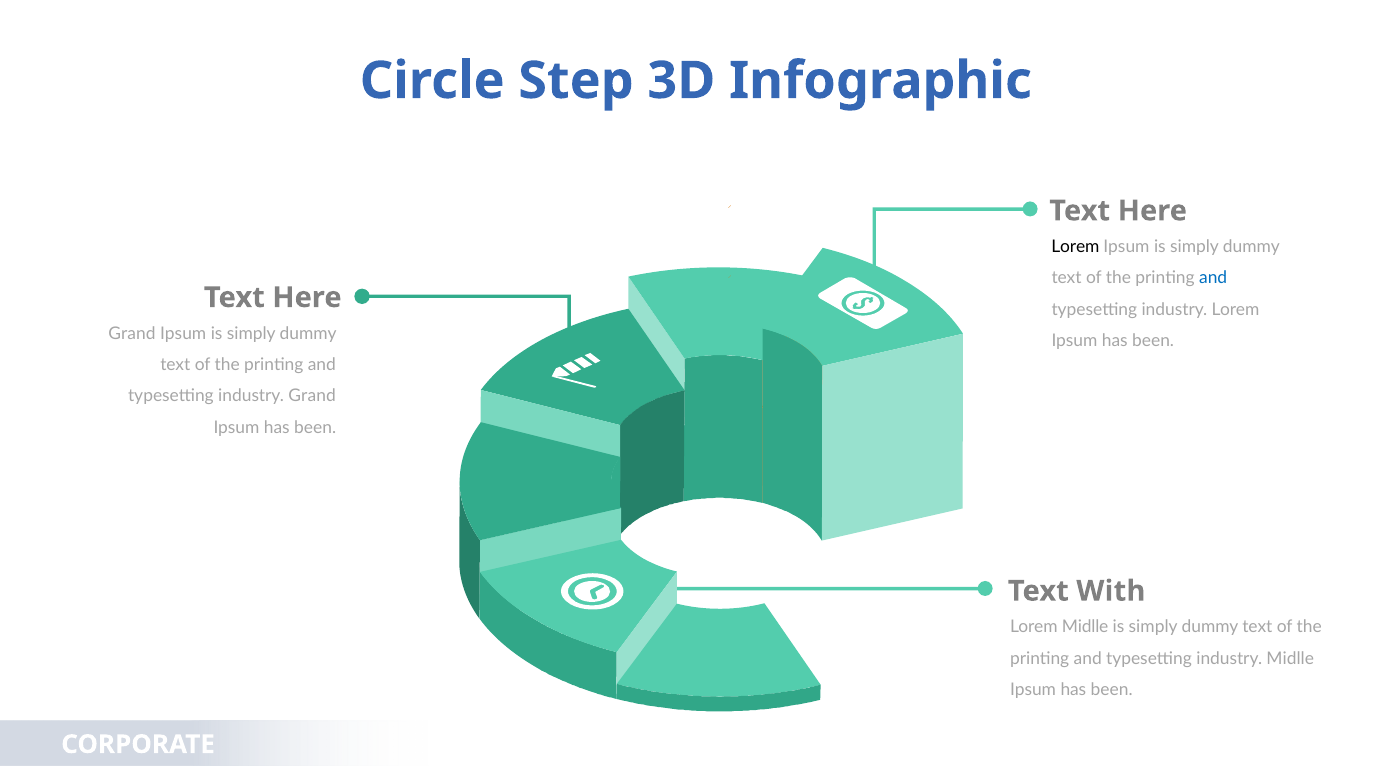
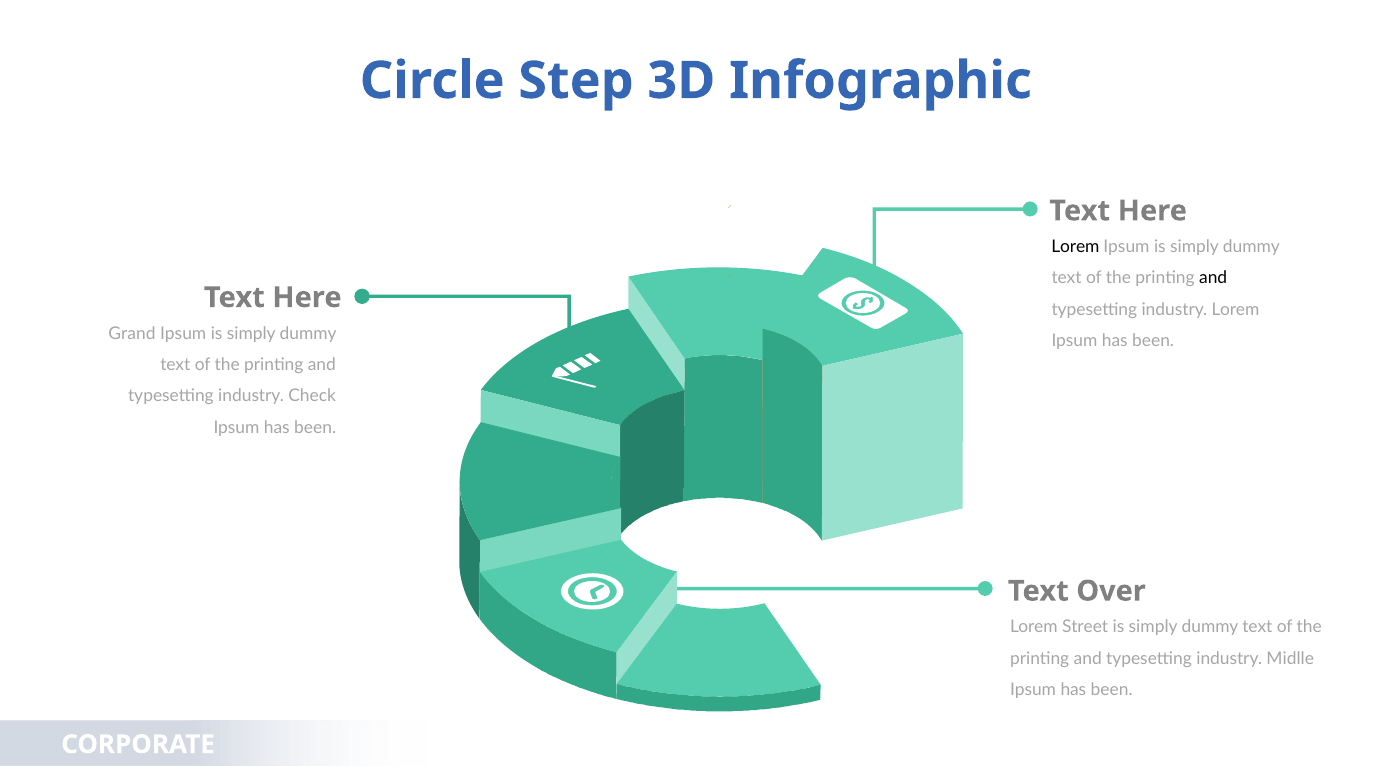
and colour: blue -> black (1213, 278)
industry Grand: Grand -> Check (312, 396)
With: With -> Over (1111, 591)
Lorem Midlle: Midlle -> Street (1085, 627)
